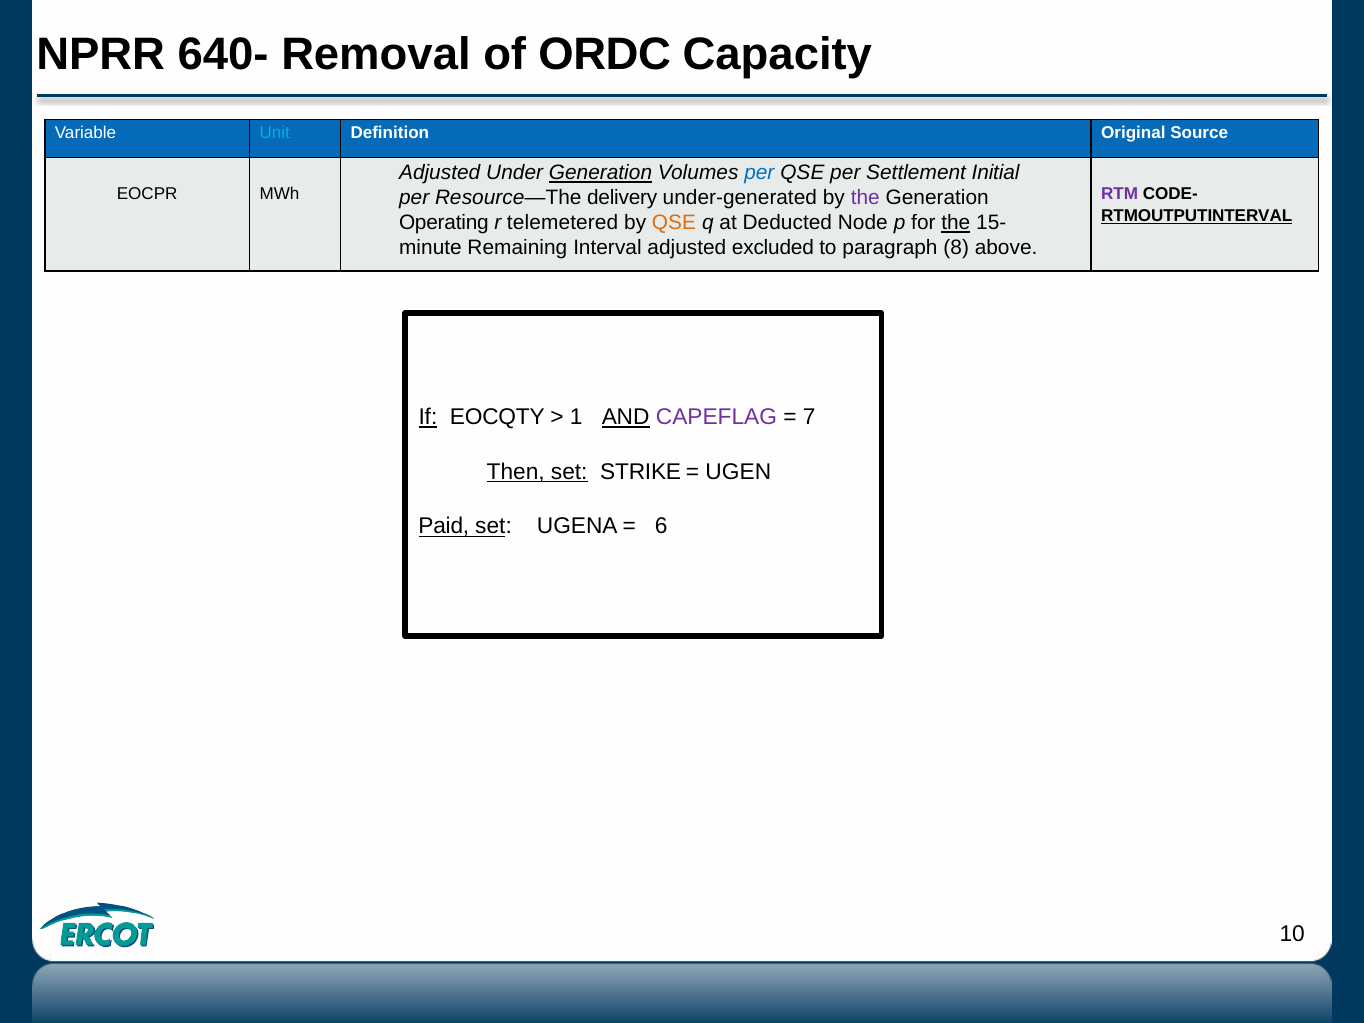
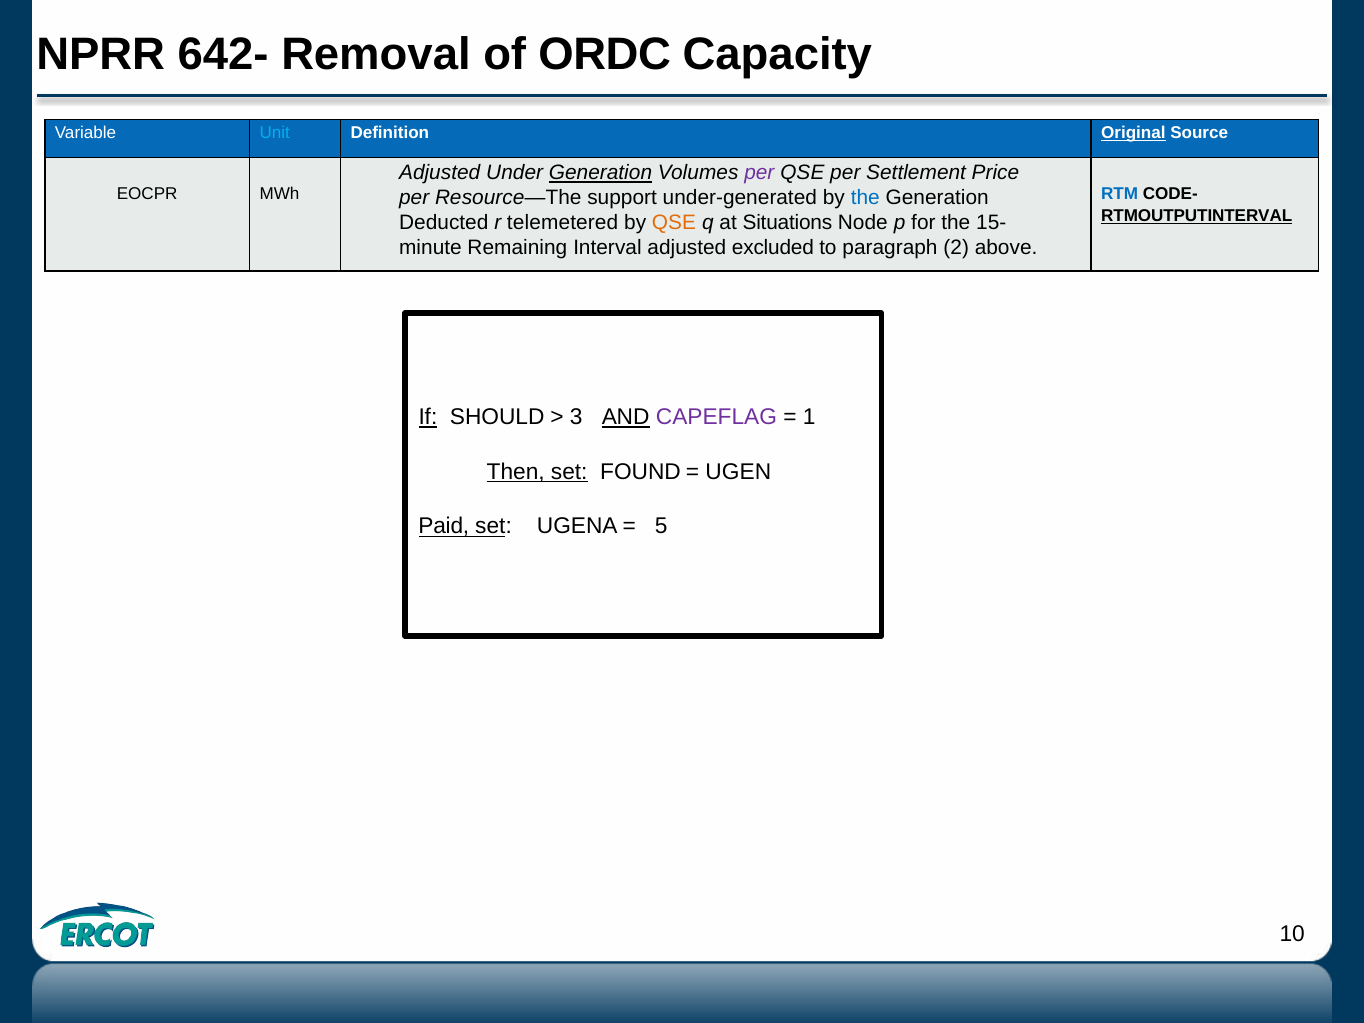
640-: 640- -> 642- (223, 54)
Original underline: none -> present (1133, 133)
per colour: blue -> purple (759, 173)
Initial: Initial -> Price (995, 173)
RTM colour: purple -> blue (1120, 193)
delivery: delivery -> support (622, 198)
the colour: purple -> blue (865, 198)
Operating: Operating -> Deducted (444, 223)
Deducted: Deducted -> Situations (787, 223)
the underline: present -> none (956, 223)
8: 8 -> 2 (956, 248)
EOCQTY: EOCQTY -> SHOULD (497, 417)
1: 1 -> 3 (576, 417)
7: 7 -> 1 (809, 417)
STRIKE: STRIKE -> FOUND (641, 472)
6: 6 -> 5 (661, 526)
